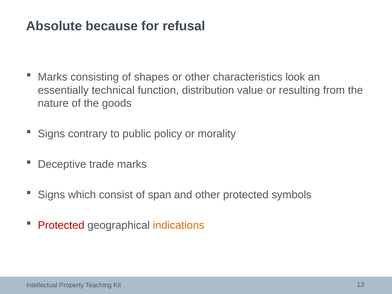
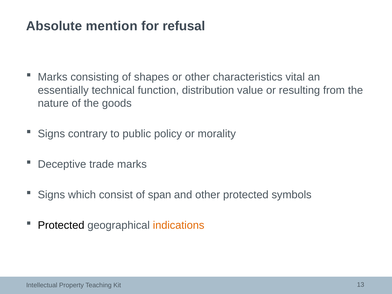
because: because -> mention (112, 26)
look: look -> vital (295, 77)
Protected colour: red -> black (61, 225)
